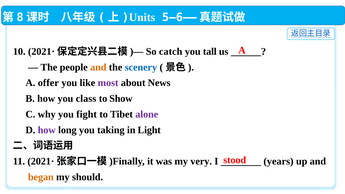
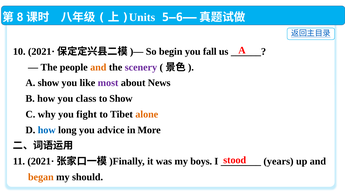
catch: catch -> begin (171, 52)
tall: tall -> fall (210, 52)
scenery colour: blue -> purple (141, 67)
A offer: offer -> show (48, 83)
alone colour: purple -> orange (147, 114)
how colour: purple -> blue (47, 130)
taking: taking -> advice (111, 130)
Light: Light -> More (149, 130)
very: very -> boys (201, 161)
